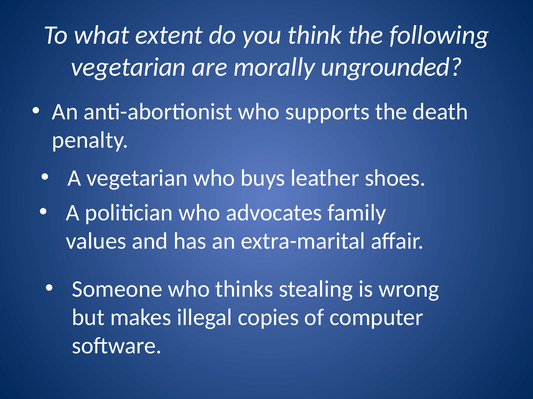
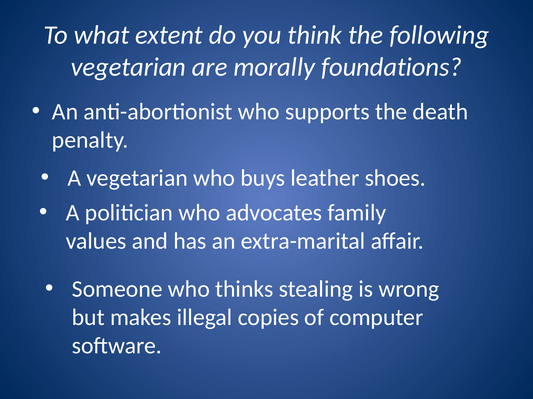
ungrounded: ungrounded -> foundations (391, 67)
